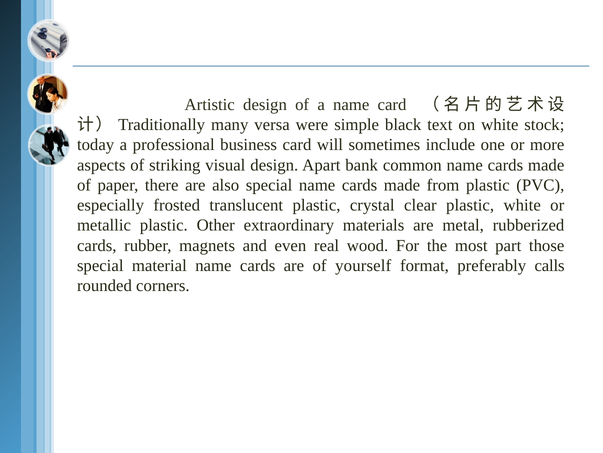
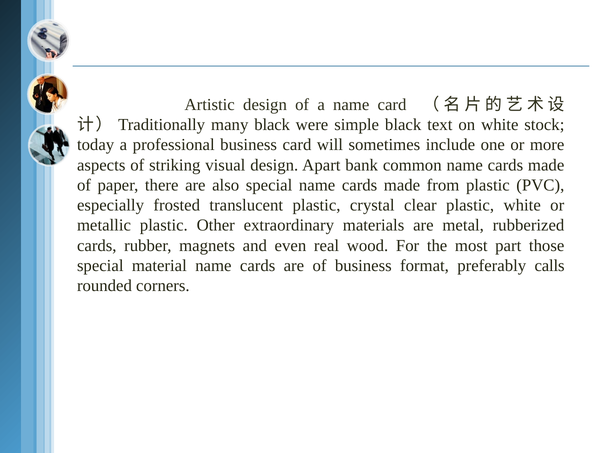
many versa: versa -> black (272, 124)
of yourself: yourself -> business (363, 265)
